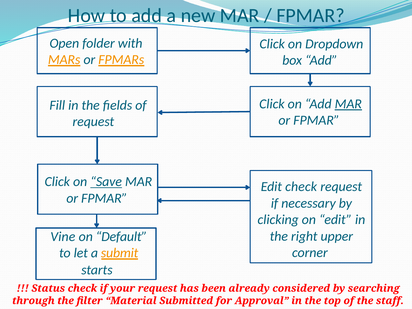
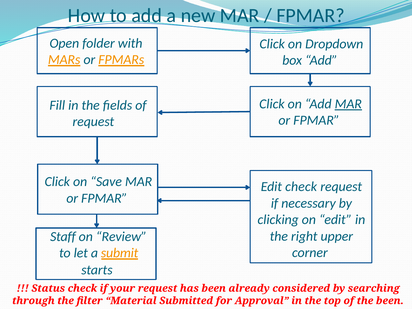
Save underline: present -> none (106, 182)
Vine: Vine -> Staff (63, 237)
Default: Default -> Review (121, 237)
the staff: staff -> been (390, 301)
